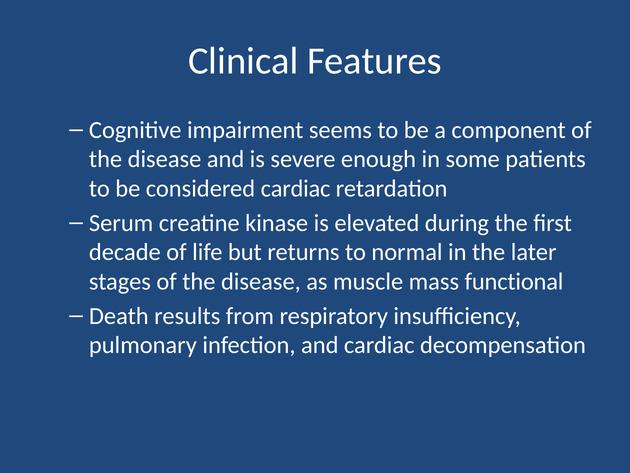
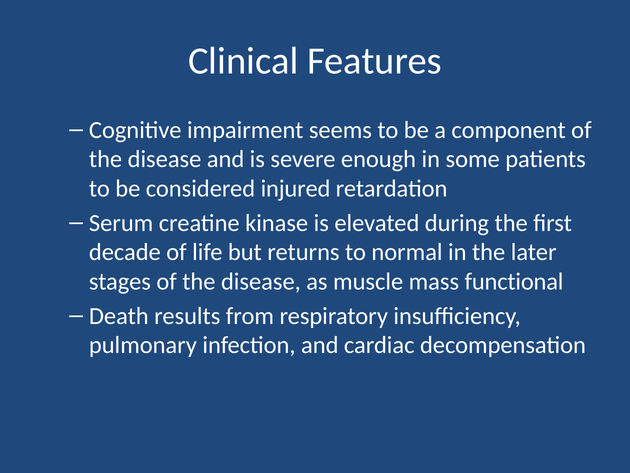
considered cardiac: cardiac -> injured (296, 188)
